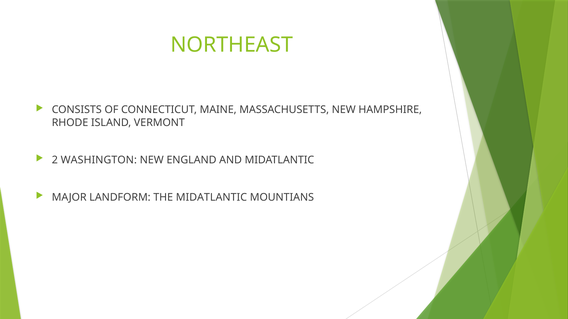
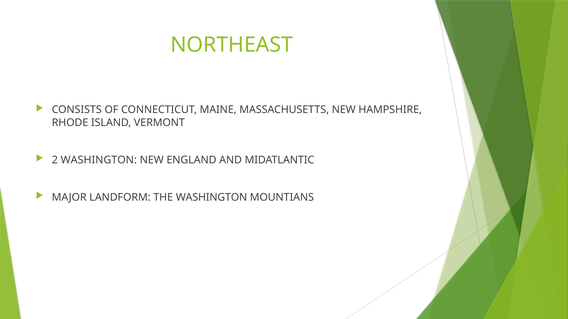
THE MIDATLANTIC: MIDATLANTIC -> WASHINGTON (212, 198)
